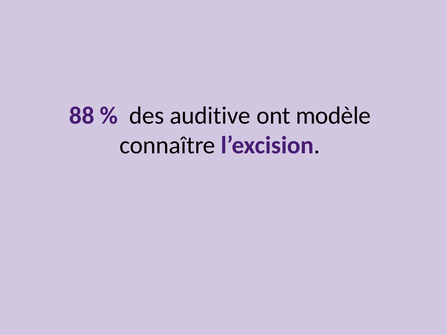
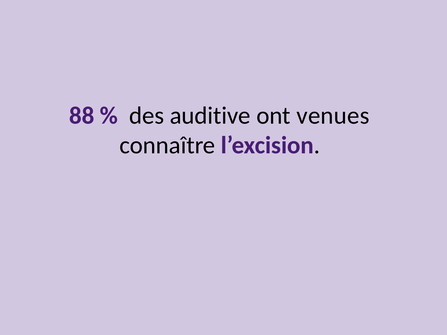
modèle: modèle -> venues (333, 116)
